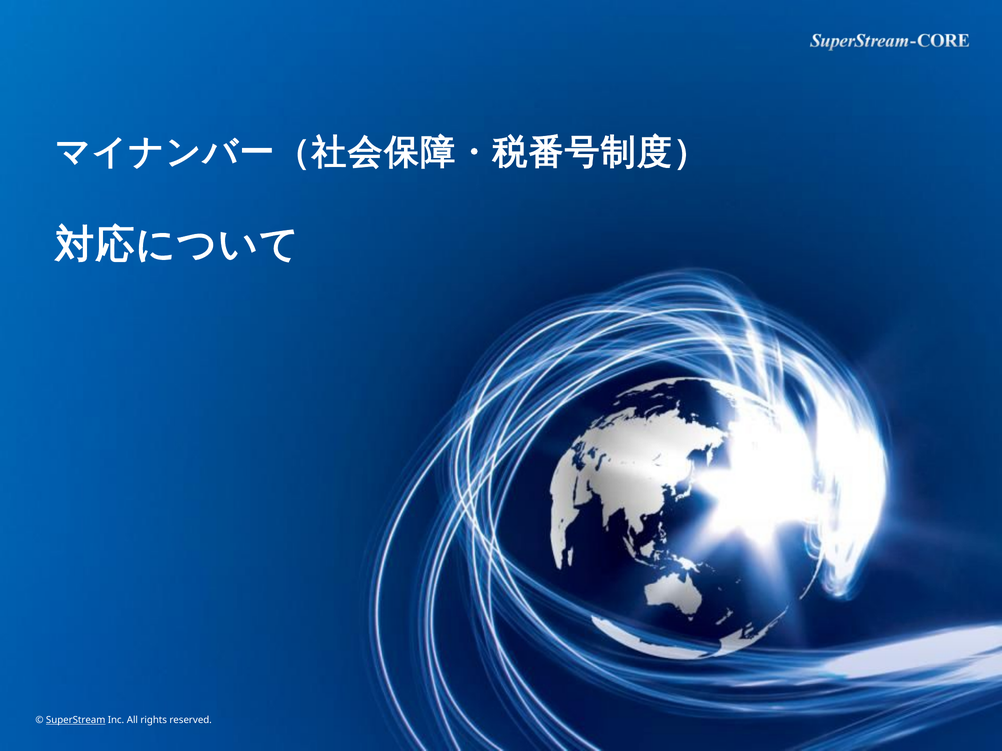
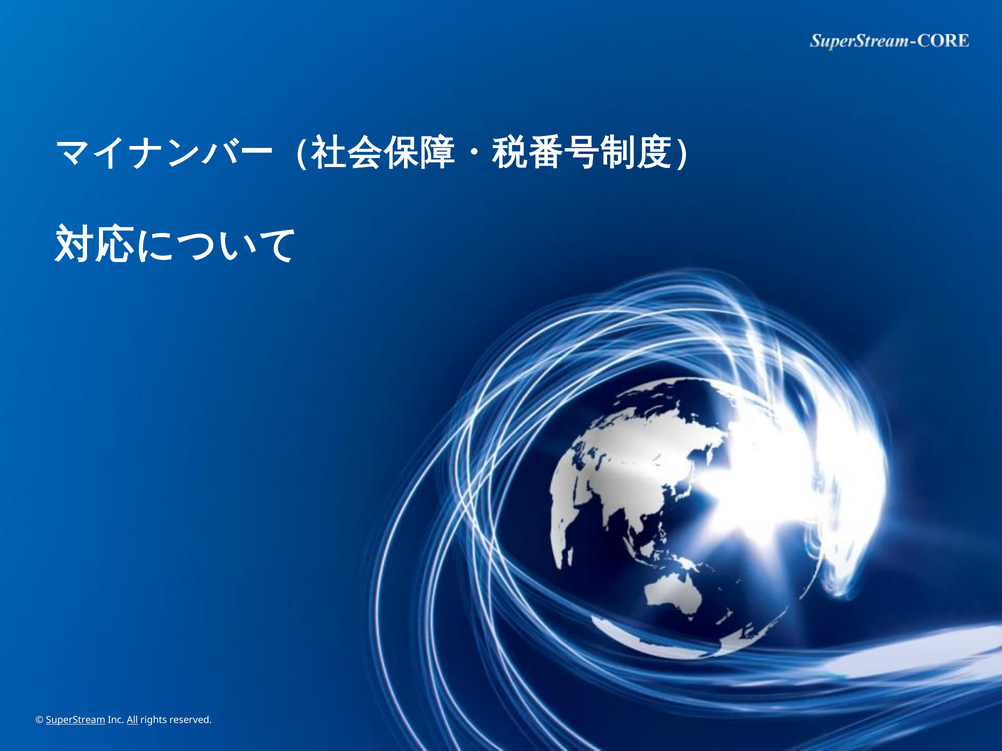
All underline: none -> present (132, 721)
